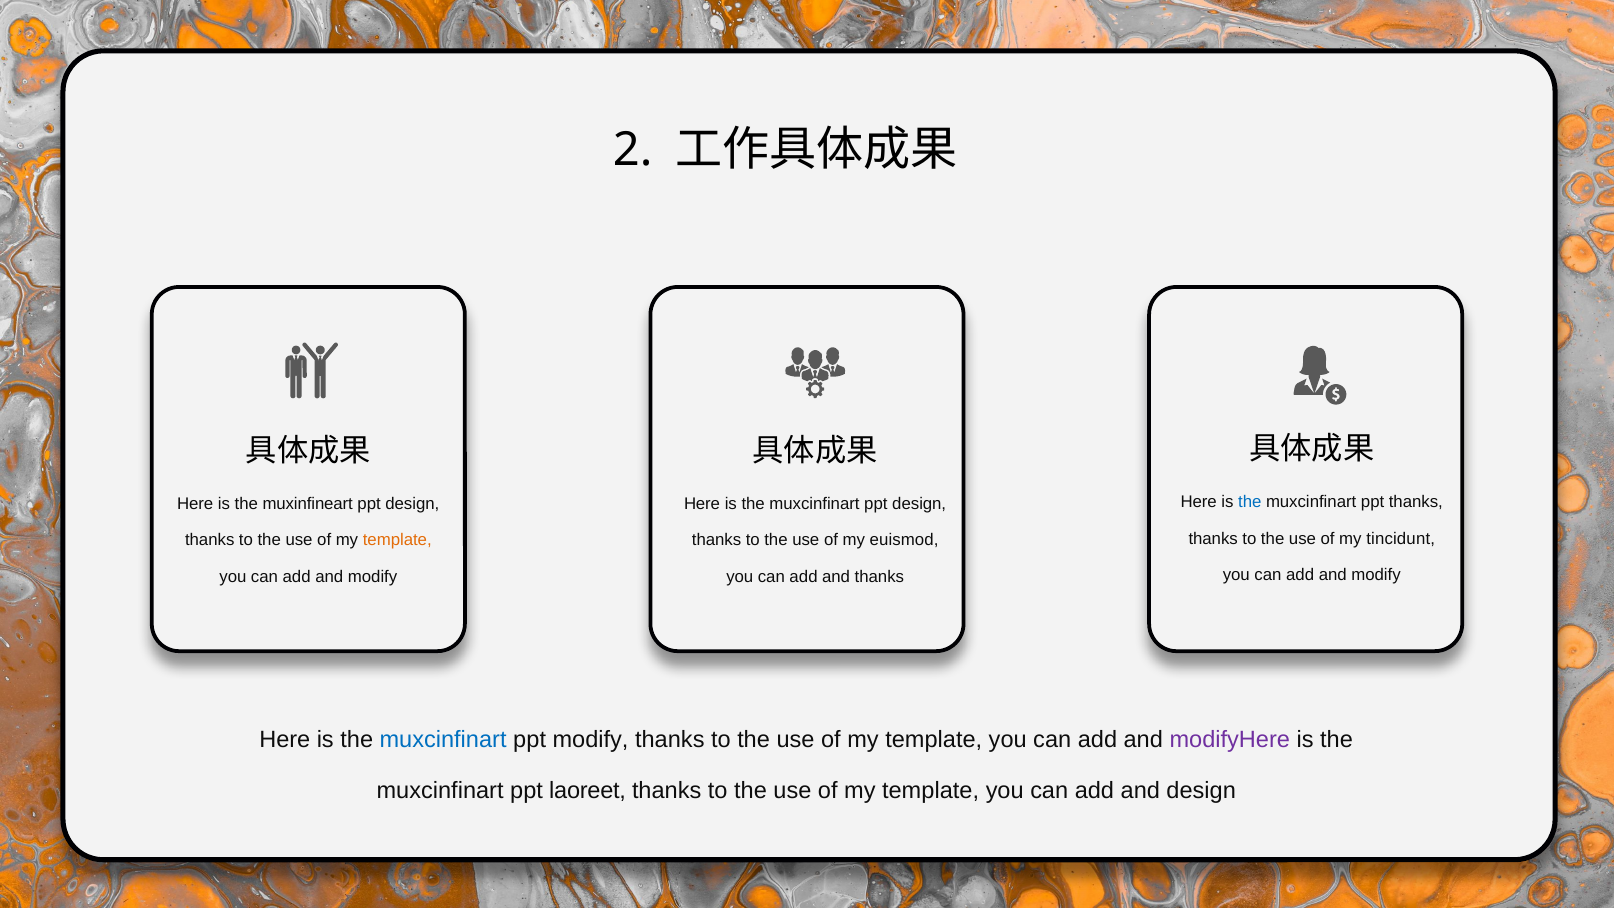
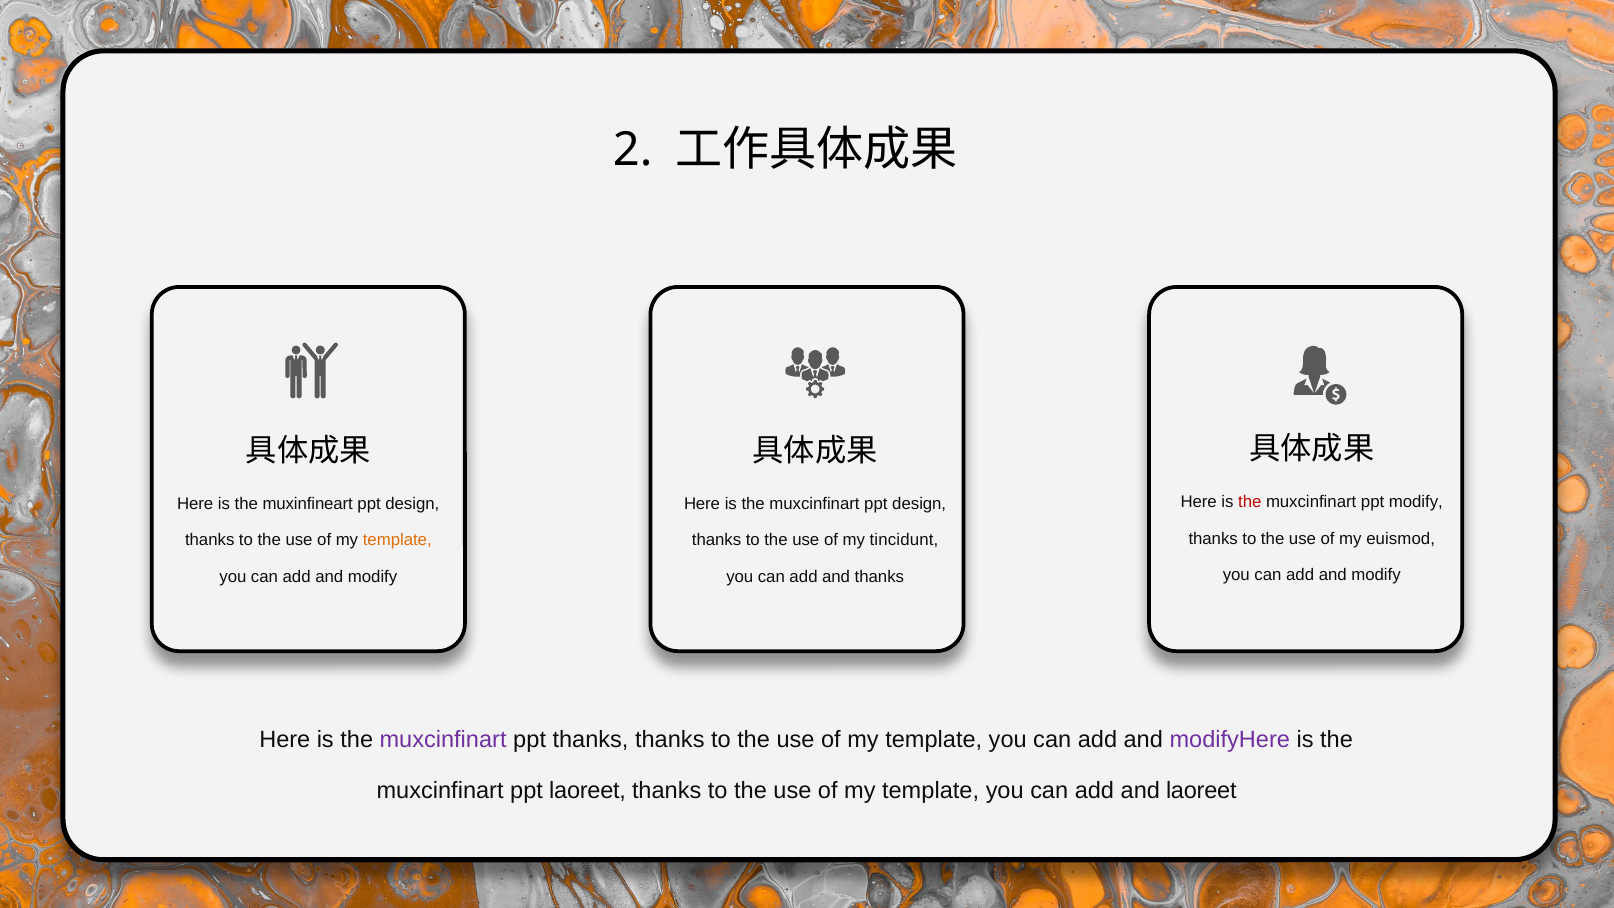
the colour: blue -> red (1250, 502)
ppt thanks: thanks -> modify (1416, 502)
tincidunt: tincidunt -> euismod (1401, 538)
euismod: euismod -> tincidunt (904, 540)
muxcinfinart colour: blue -> purple (443, 739)
ppt modify: modify -> thanks (590, 739)
and design: design -> laoreet (1201, 790)
